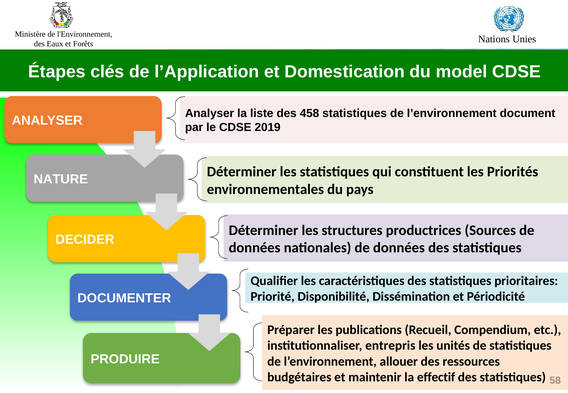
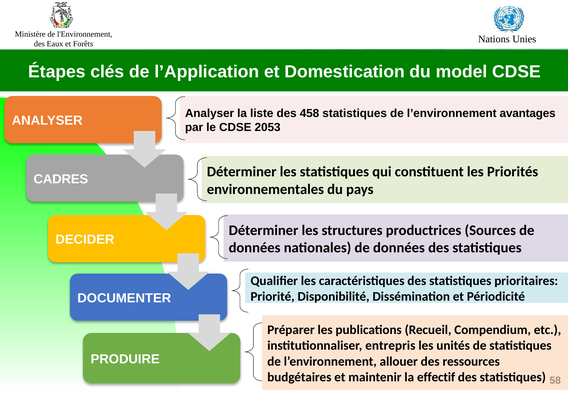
document: document -> avantages (528, 114)
2019: 2019 -> 2053 (268, 128)
NATURE: NATURE -> CADRES (61, 179)
